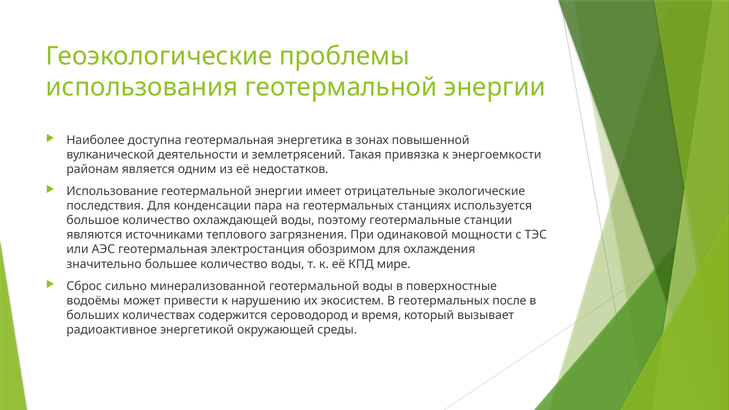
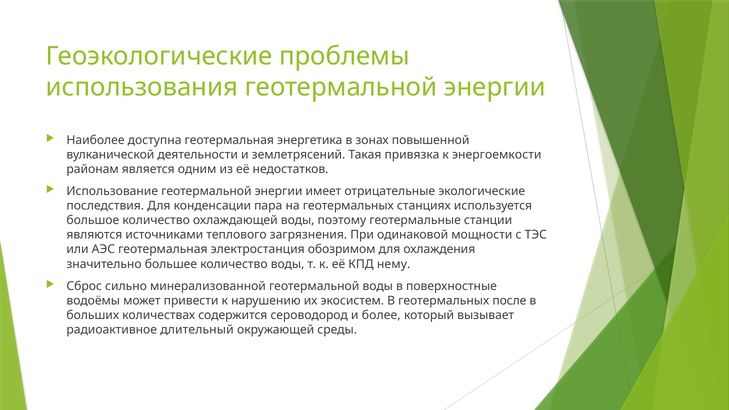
мире: мире -> нему (394, 264)
время: время -> более (381, 315)
энергетикой: энергетикой -> длительный (197, 330)
